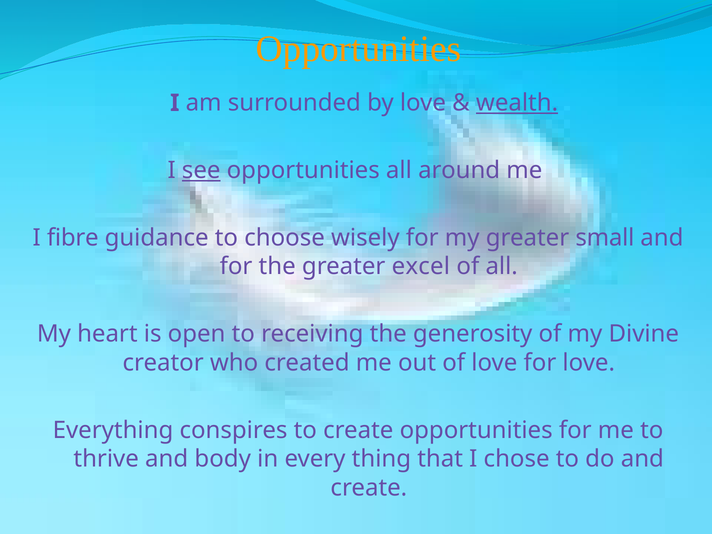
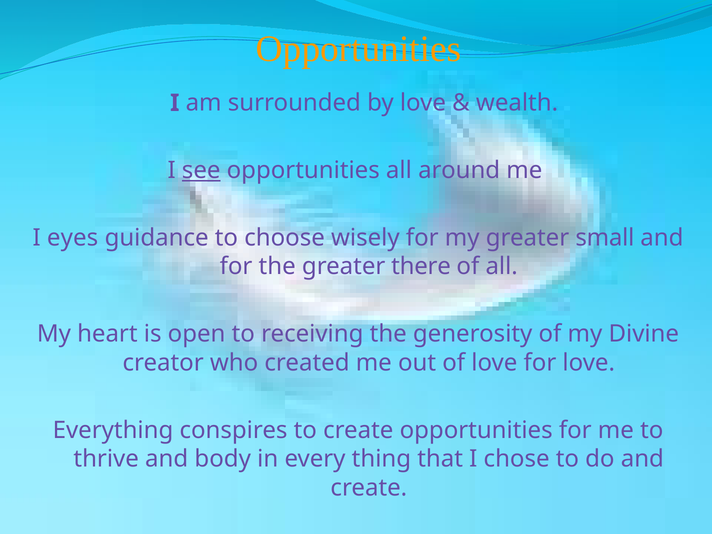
wealth underline: present -> none (517, 103)
fibre: fibre -> eyes (73, 238)
excel: excel -> there (421, 267)
